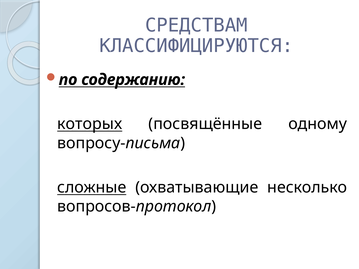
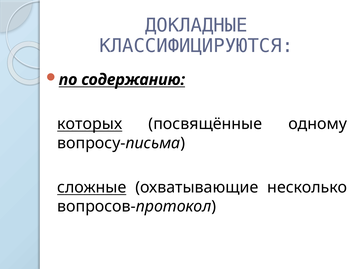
СРЕДСТВАМ: СРЕДСТВАМ -> ДОКЛАДНЫЕ (196, 25)
